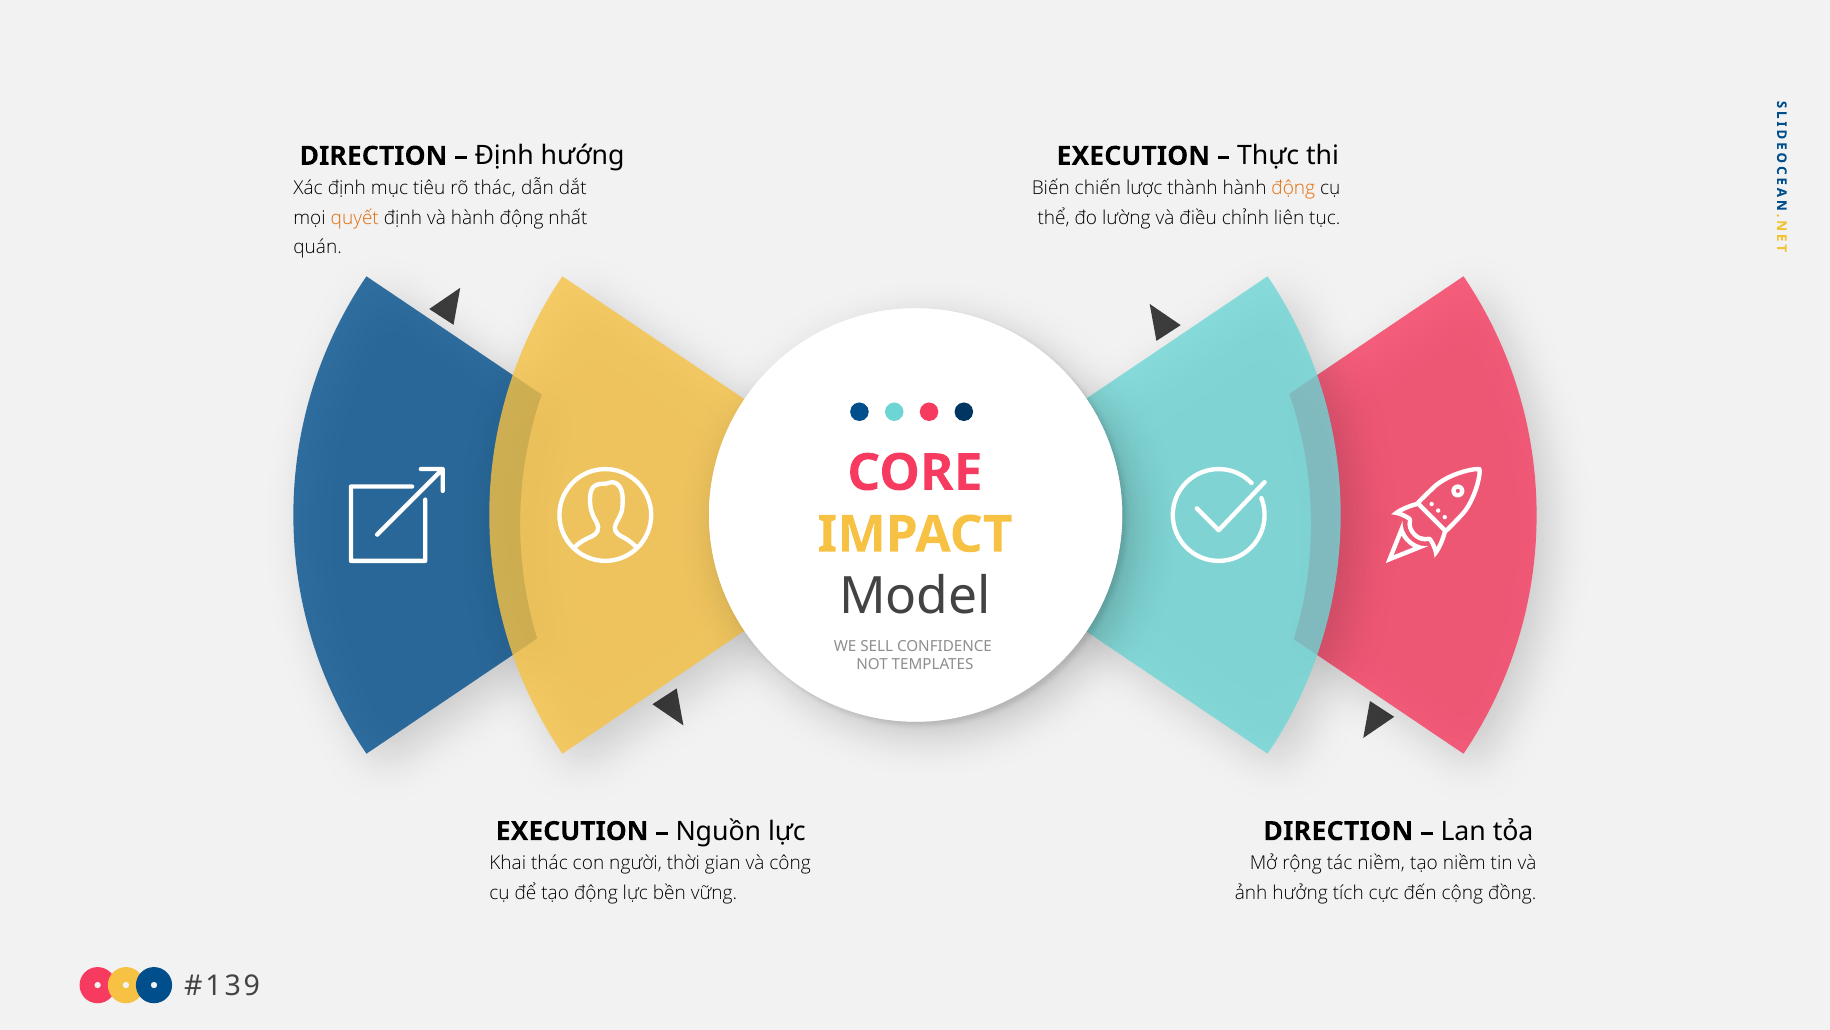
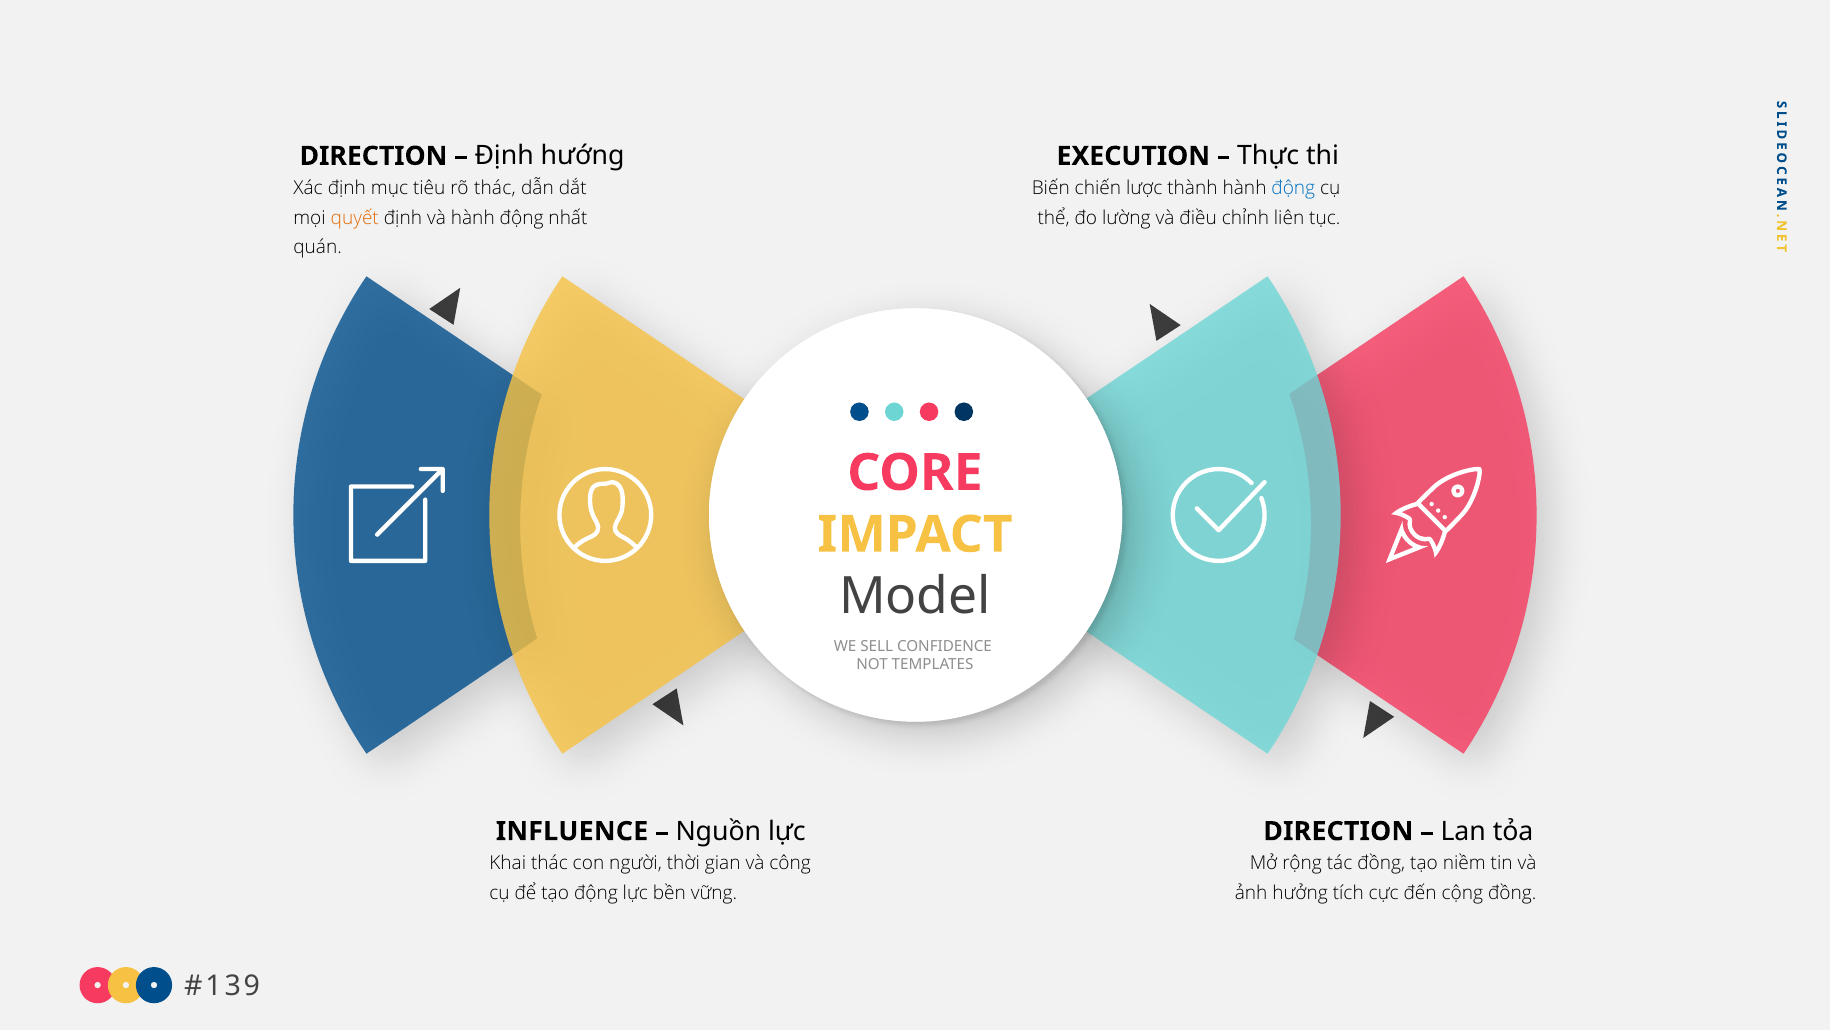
động colour: orange -> blue (1293, 188)
EXECUTION: EXECUTION -> INFLUENCE (572, 831)
tác niềm: niềm -> đồng (1381, 863)
